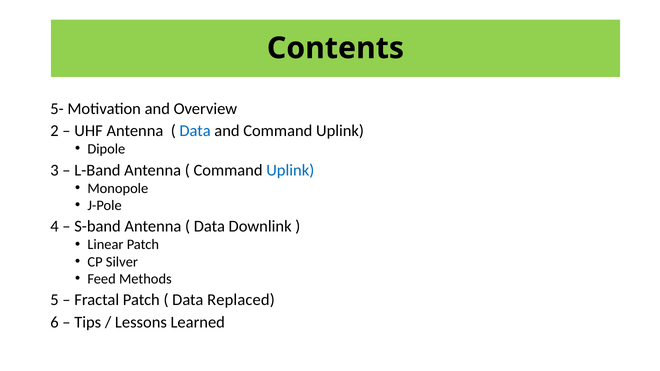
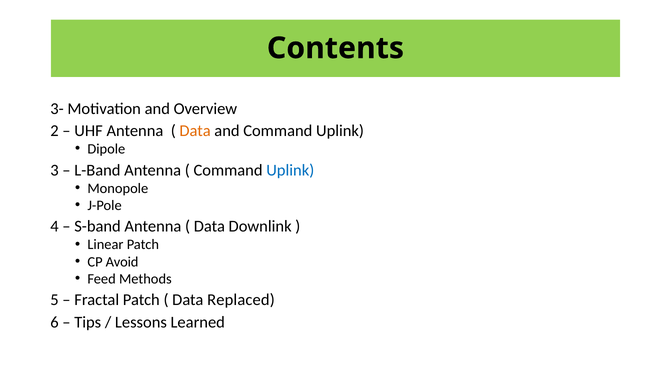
5-: 5- -> 3- (57, 109)
Data colour: blue -> orange (195, 131)
Silver: Silver -> Avoid (122, 262)
